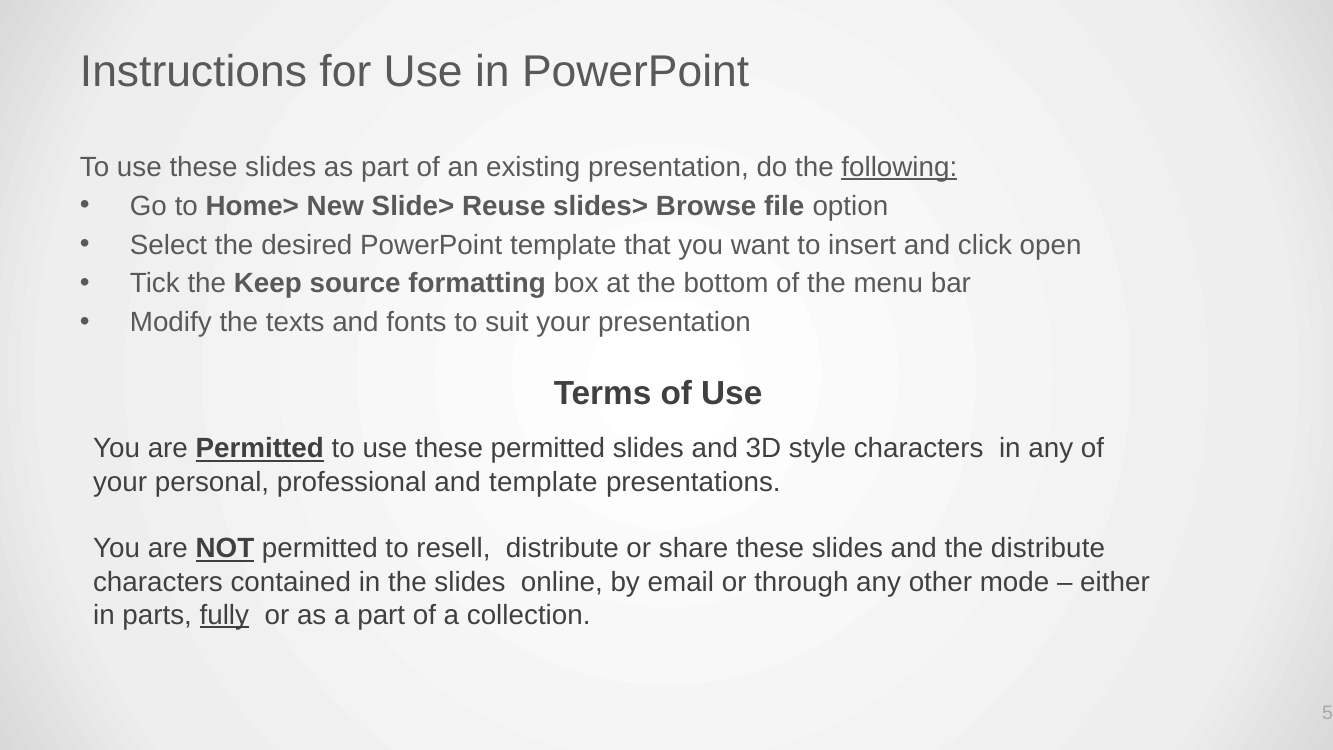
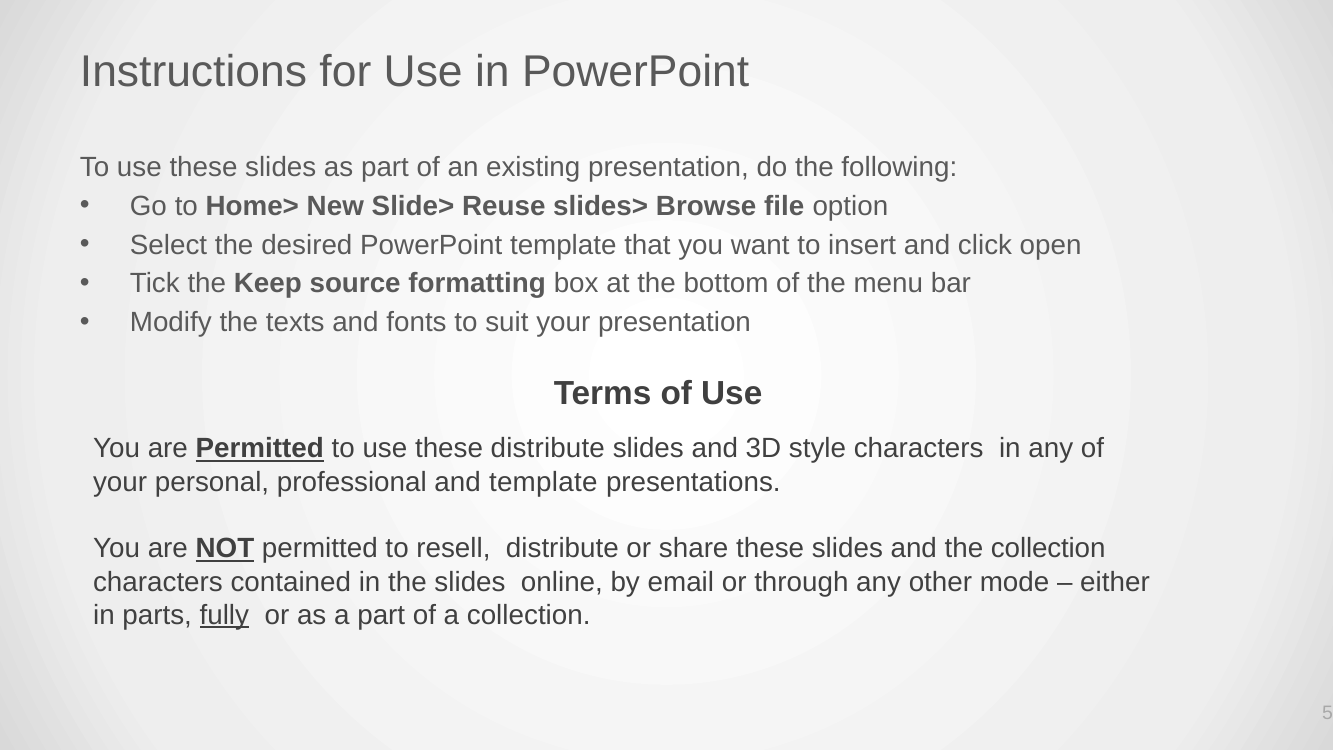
following underline: present -> none (899, 167)
these permitted: permitted -> distribute (548, 448)
the distribute: distribute -> collection (1048, 548)
